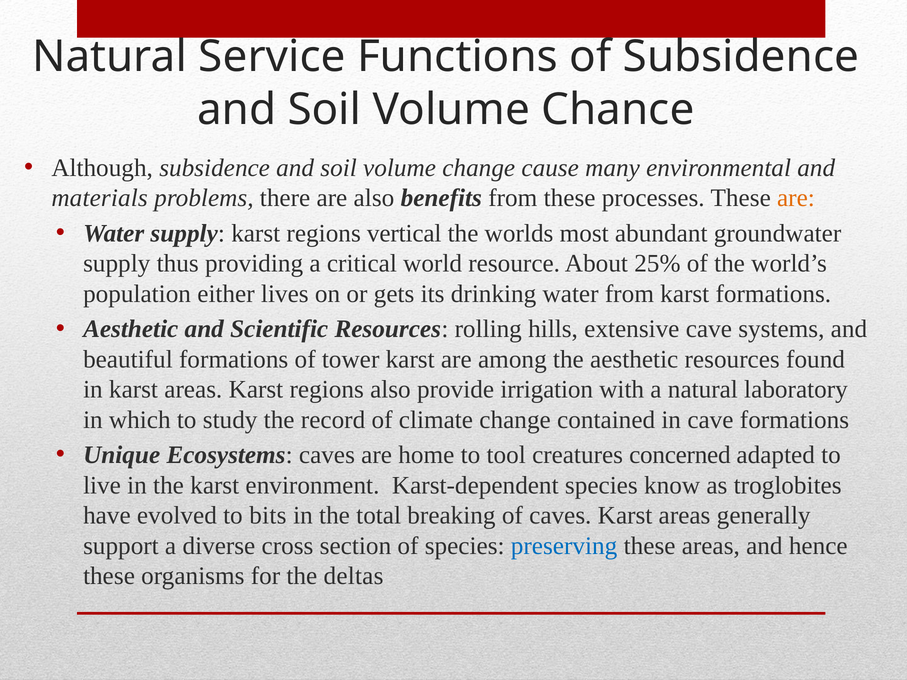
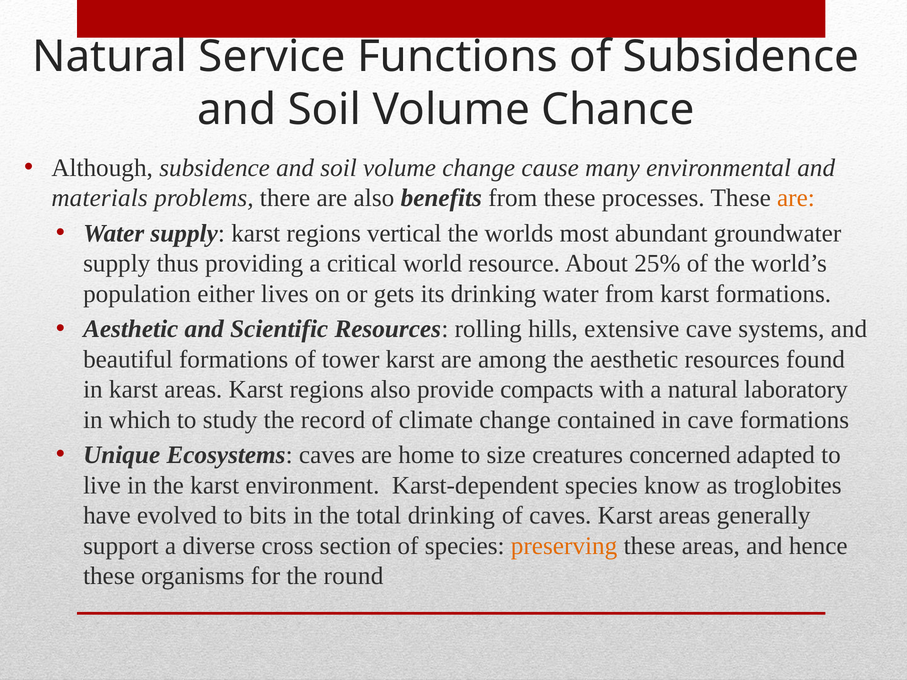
irrigation: irrigation -> compacts (547, 390)
tool: tool -> size (506, 455)
total breaking: breaking -> drinking (451, 516)
preserving colour: blue -> orange (564, 546)
deltas: deltas -> round (353, 576)
